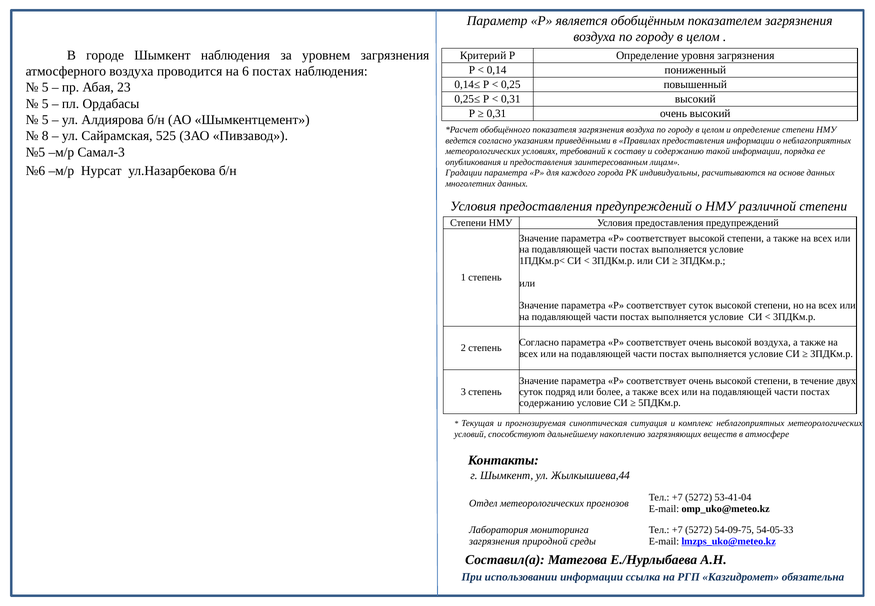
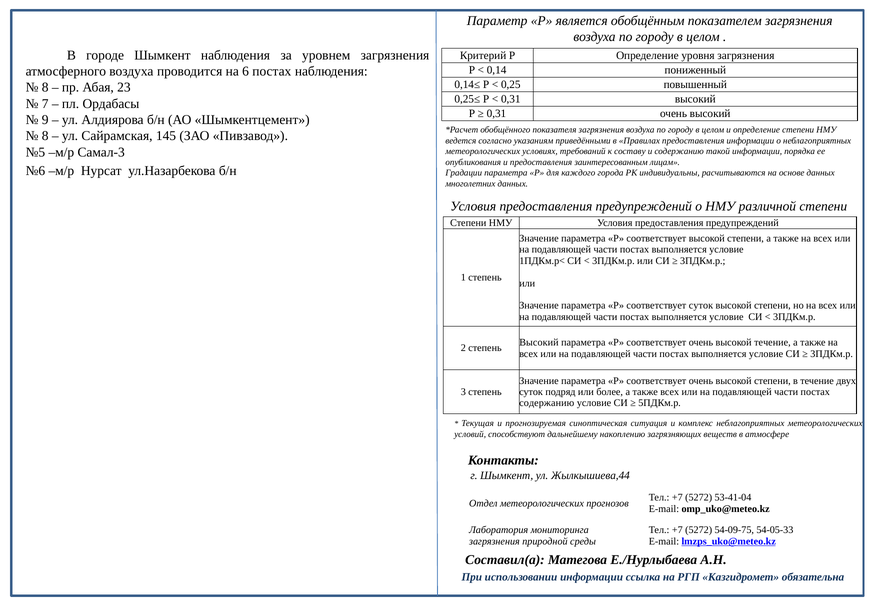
5: 5 -> 8 (45, 87)
5: 5 -> 7 (45, 104)
5: 5 -> 9 (45, 120)
525: 525 -> 145 (166, 136)
Согласно: Согласно -> Высокий (539, 342)
высокой воздуха: воздуха -> течение (772, 342)
